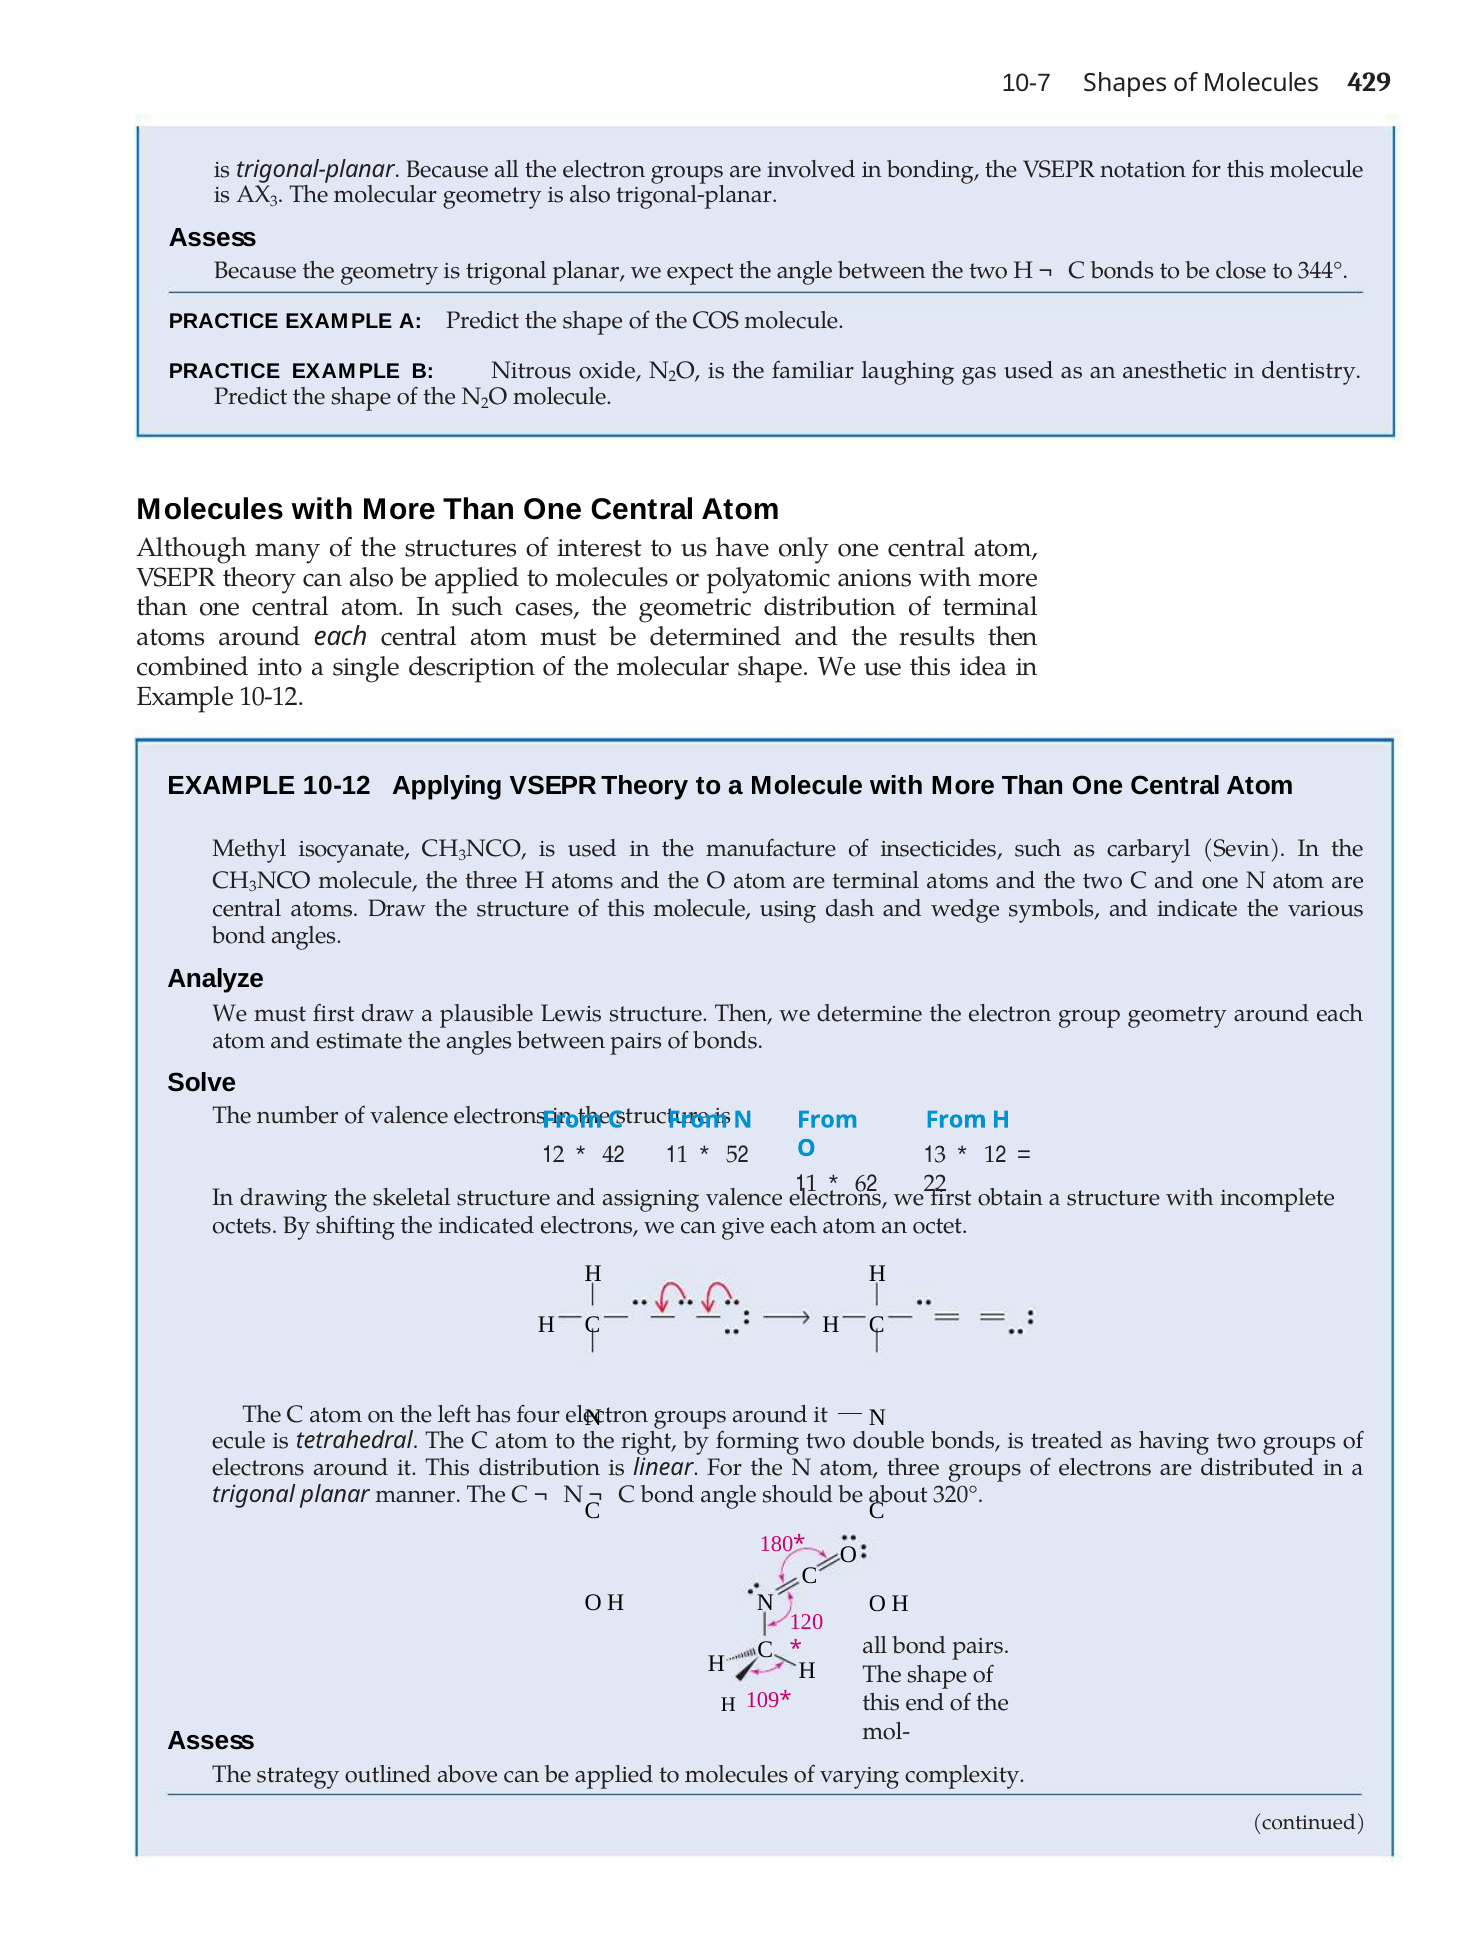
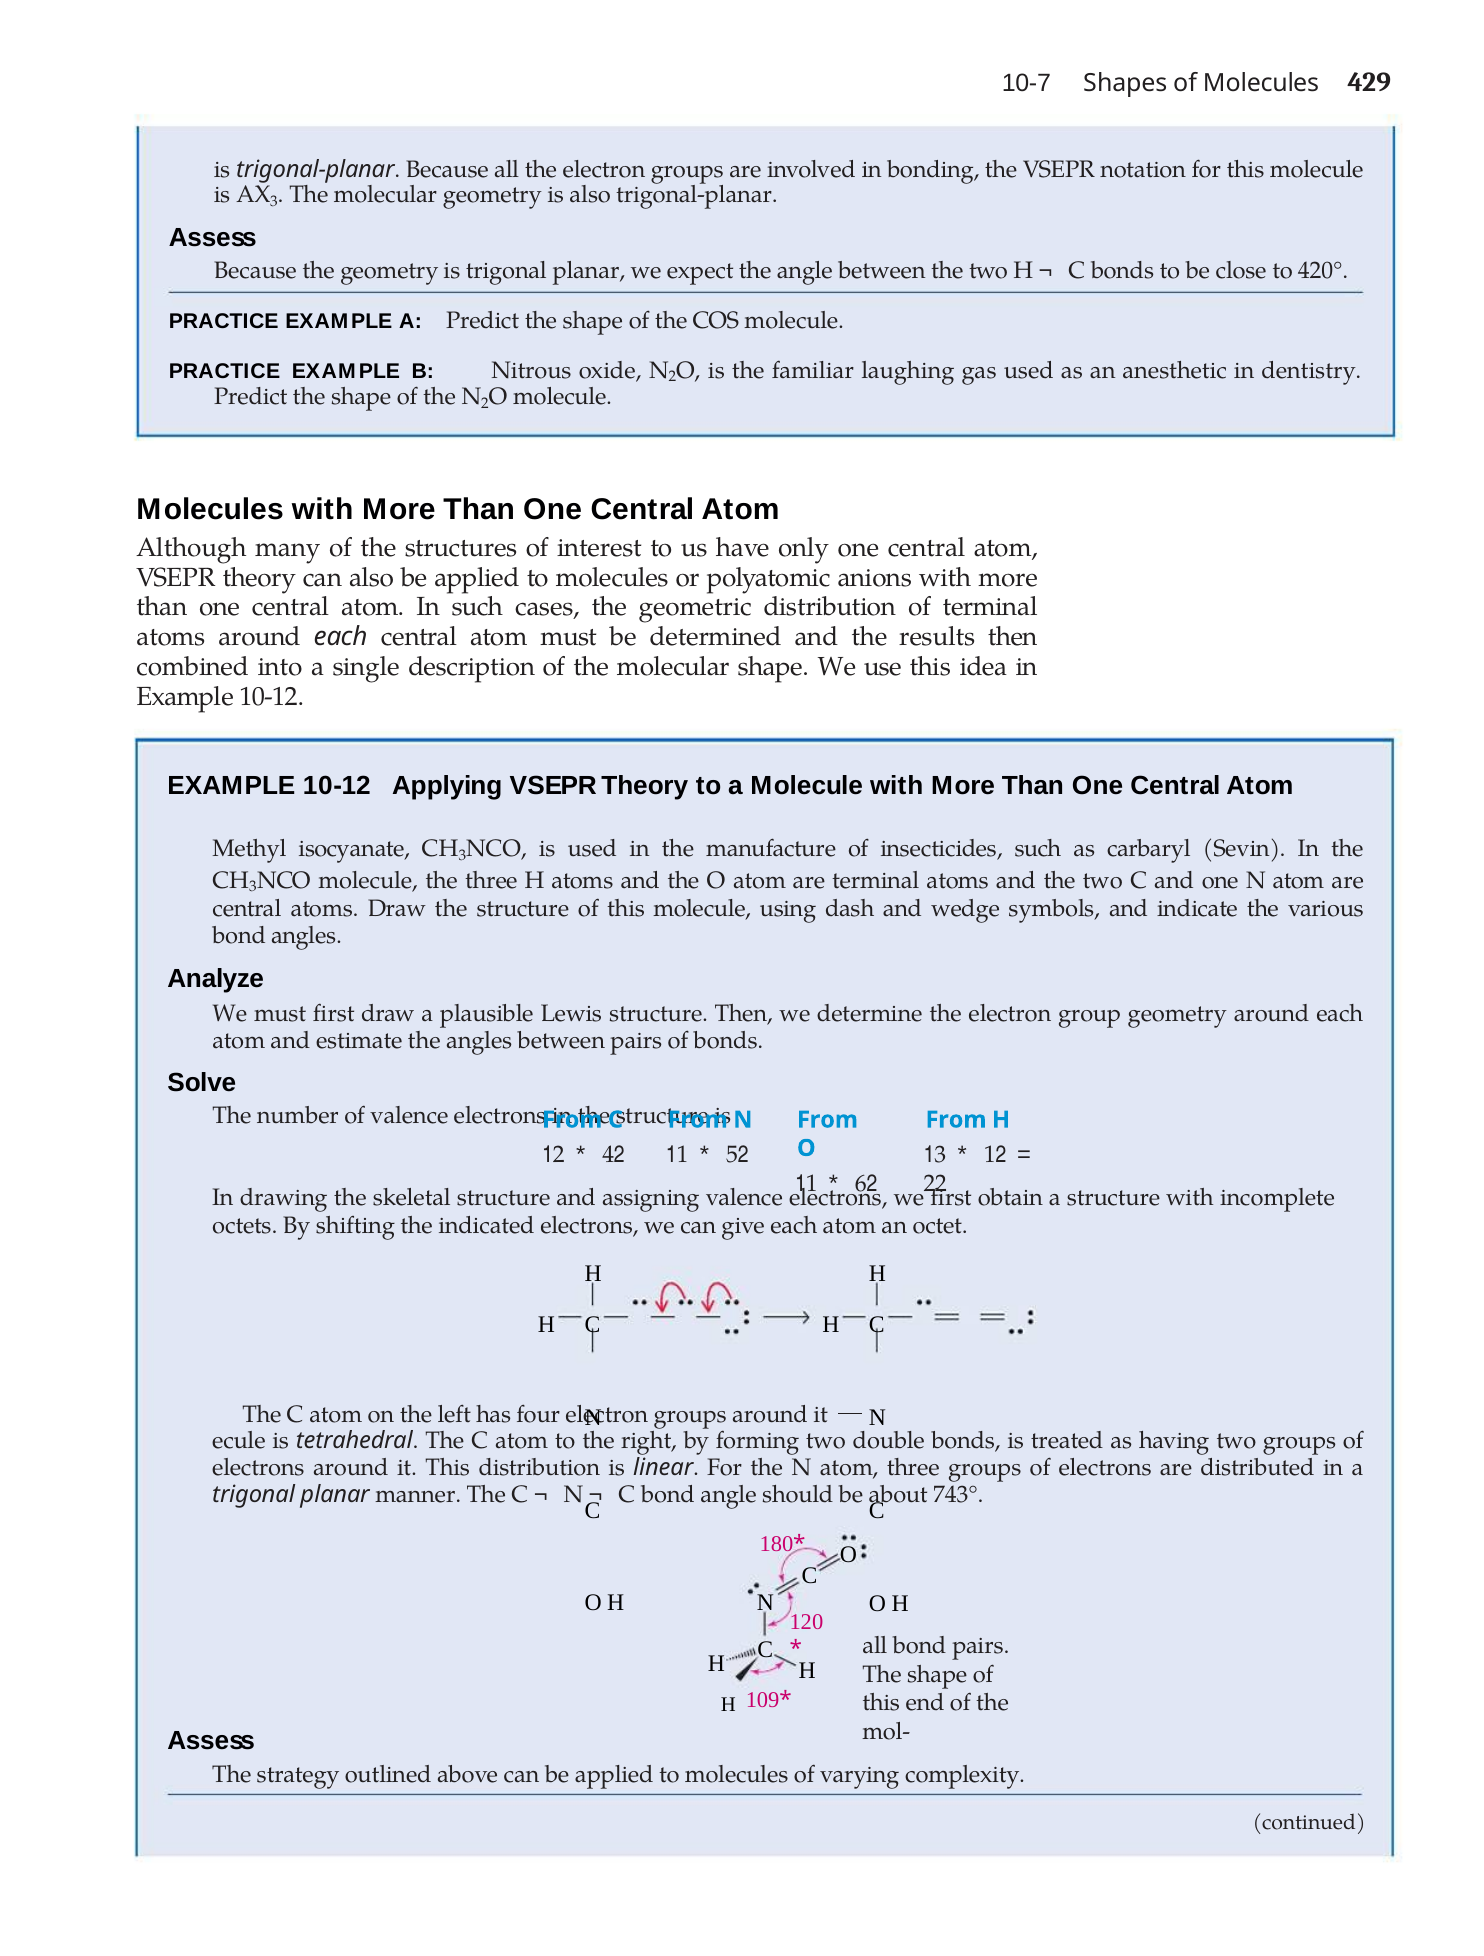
344°: 344° -> 420° (1323, 271)
320°: 320° -> 743° (958, 1495)
